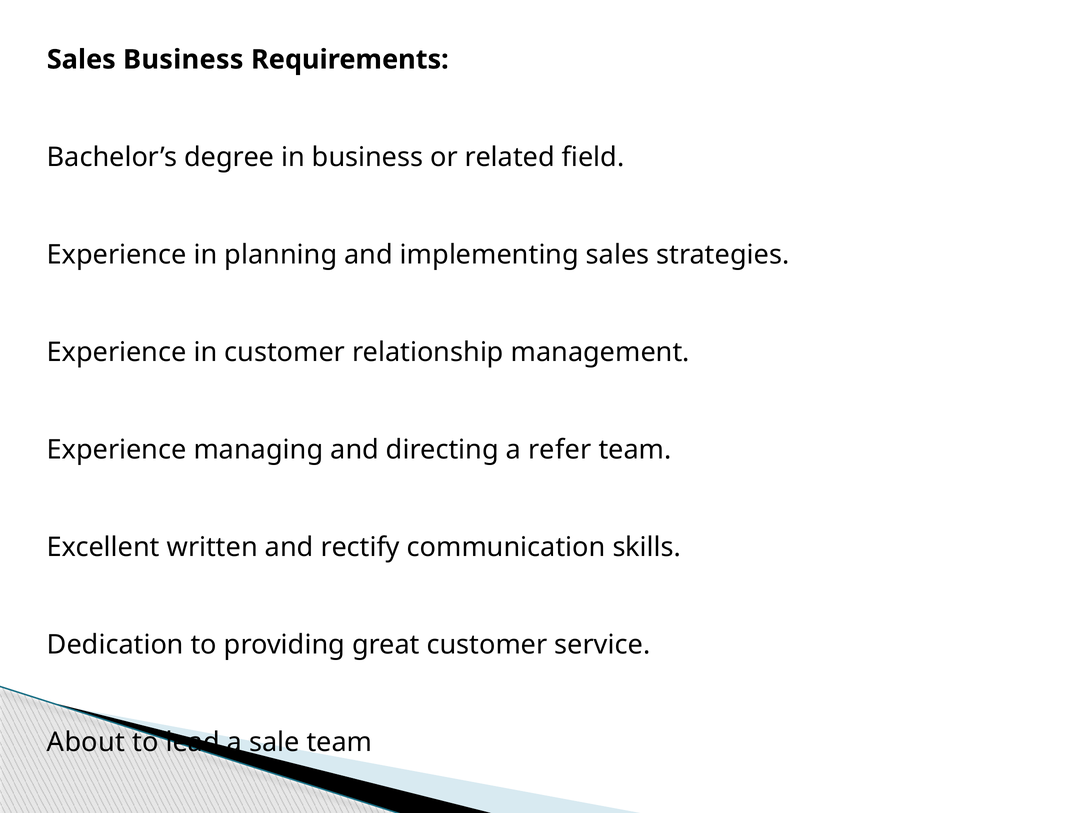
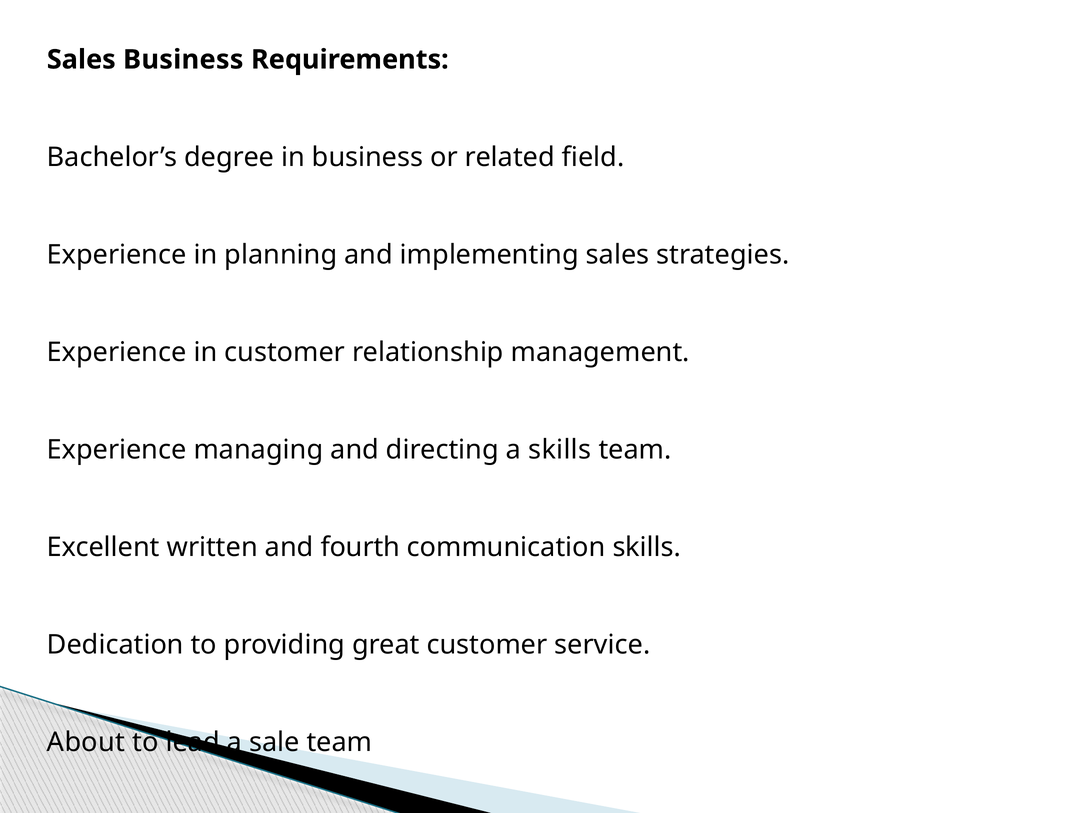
a refer: refer -> skills (560, 450)
rectify: rectify -> fourth (360, 548)
